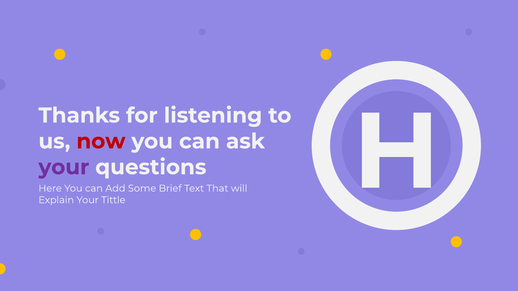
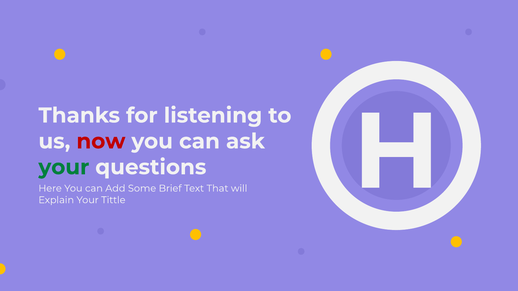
your colour: purple -> green (64, 167)
